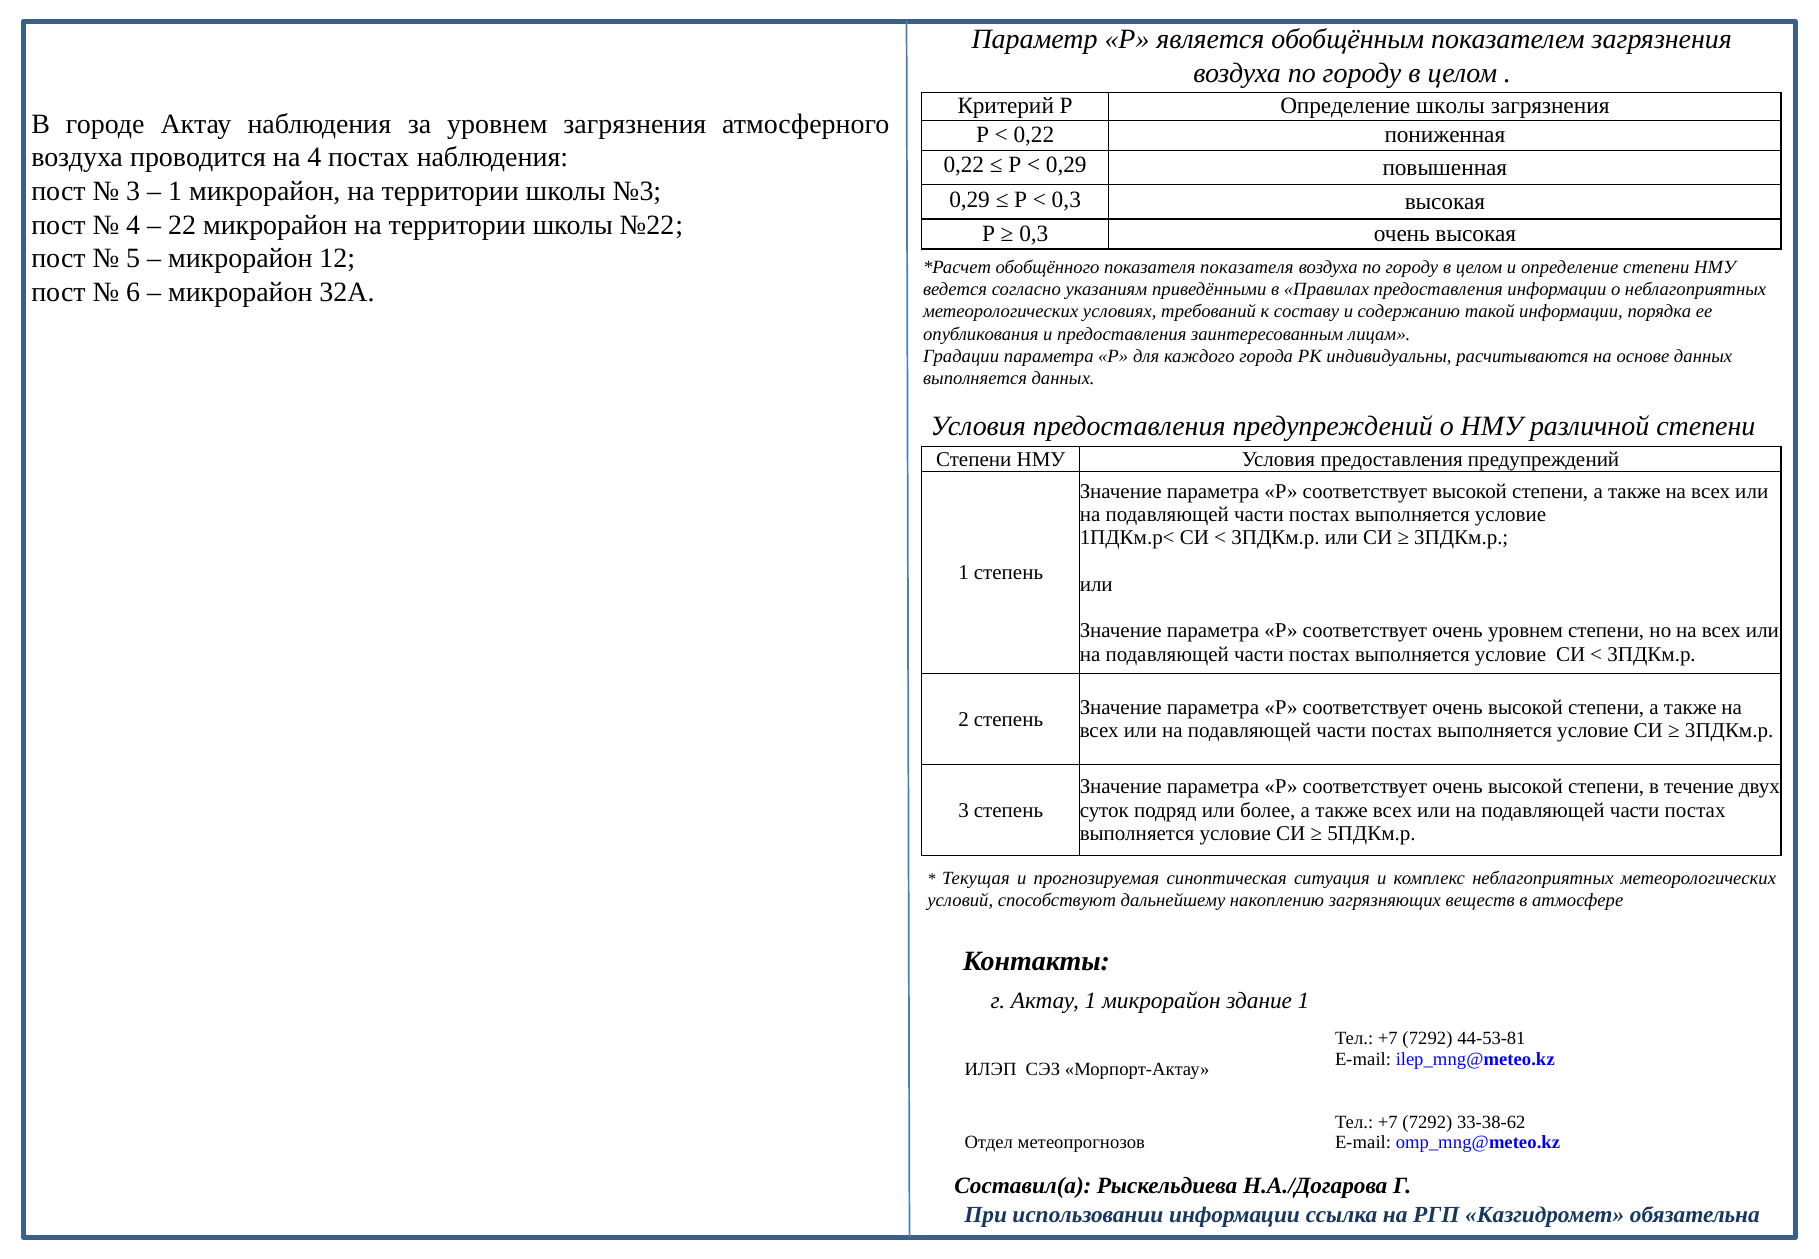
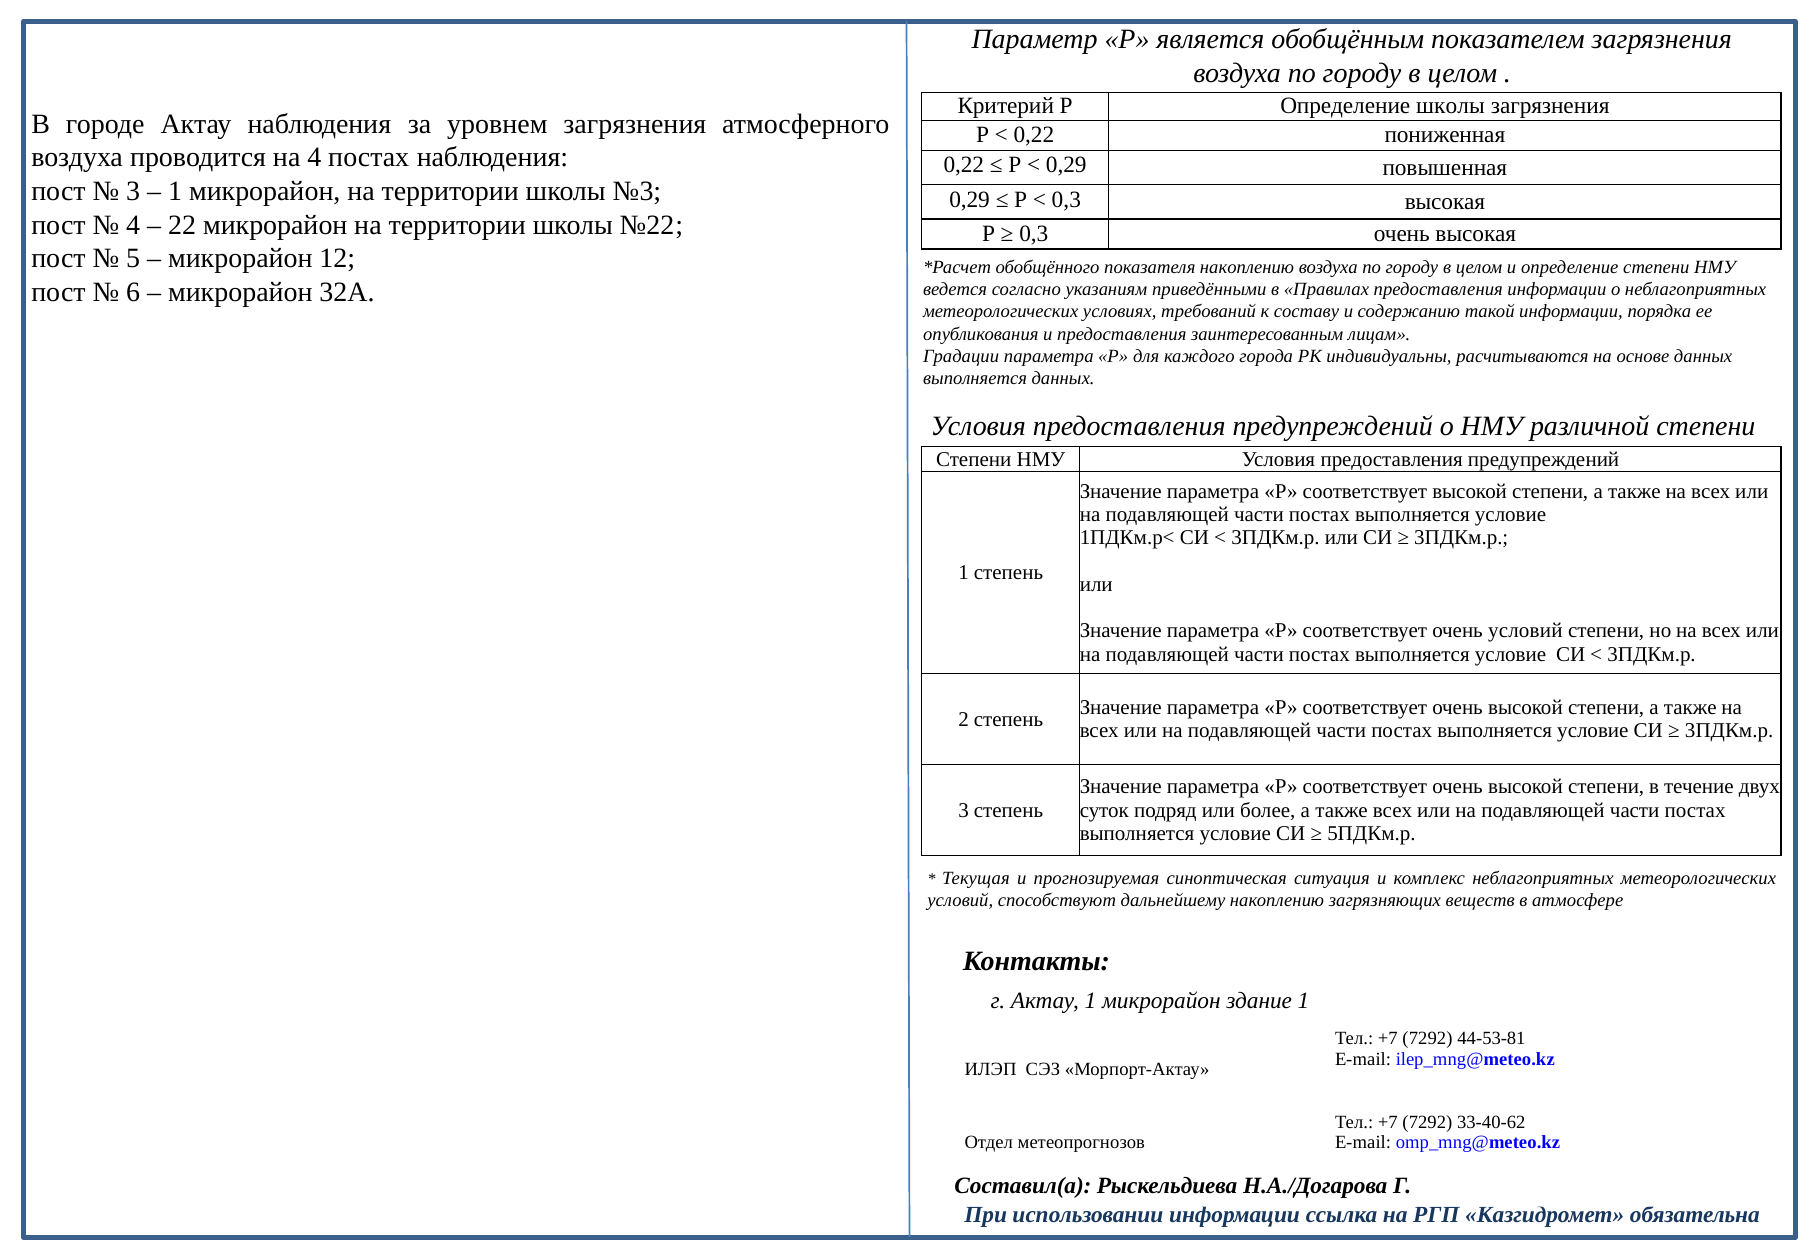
показателя показателя: показателя -> накоплению (1247, 267)
очень уровнем: уровнем -> условий (1525, 631)
33-38-62: 33-38-62 -> 33-40-62 (1491, 1122)
